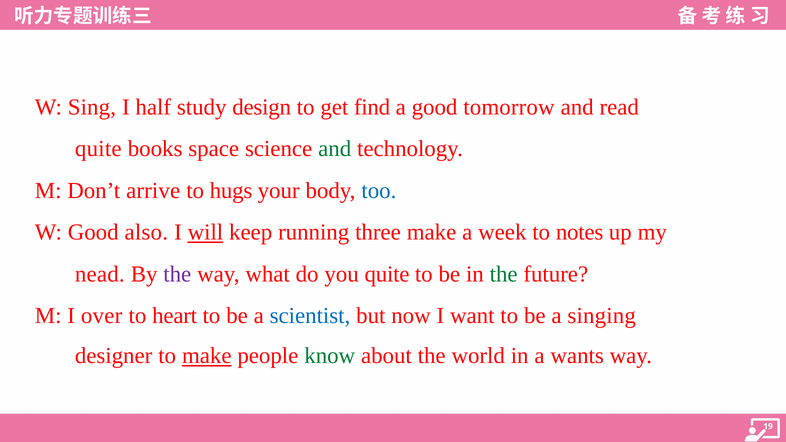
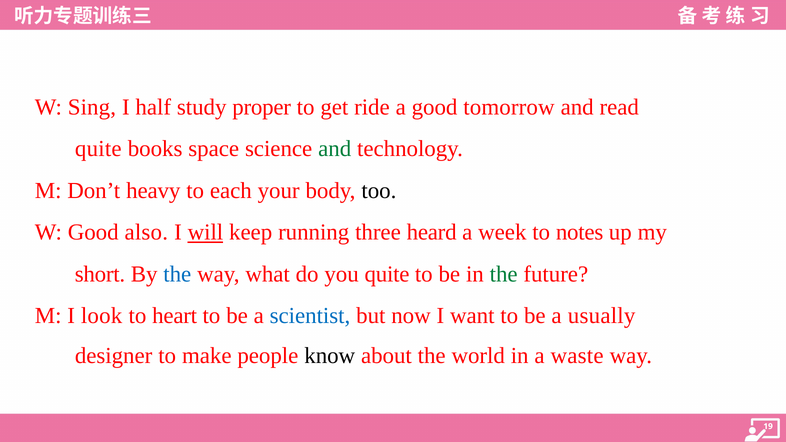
design: design -> proper (262, 107)
find: find -> ride (372, 107)
arrive: arrive -> heavy (153, 191)
hugs: hugs -> each (231, 191)
too colour: blue -> black (379, 191)
three make: make -> heard (432, 232)
nead: nead -> short (100, 274)
the colour: purple -> blue (177, 274)
over: over -> look (102, 316)
singing: singing -> usually (602, 316)
make underline: present -> none (207, 356)
know colour: green -> black (330, 356)
wants: wants -> waste (577, 356)
